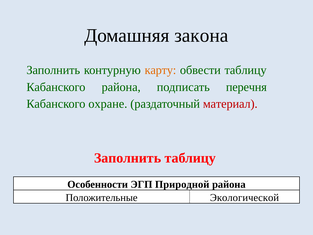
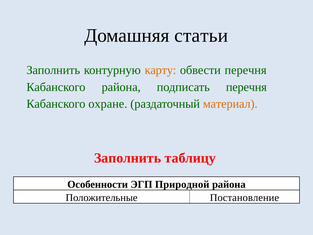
закона: закона -> статьи (201, 35)
обвести таблицу: таблицу -> перечня (246, 70)
материал colour: red -> orange (230, 104)
Экологической: Экологической -> Постановление (244, 197)
